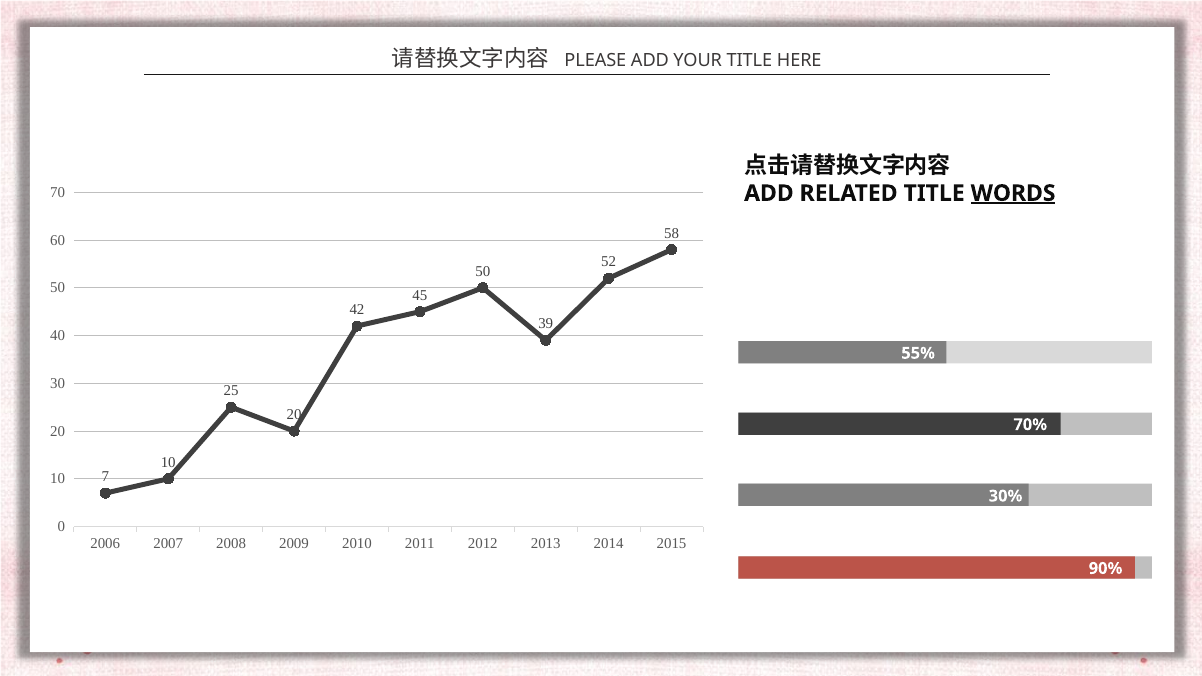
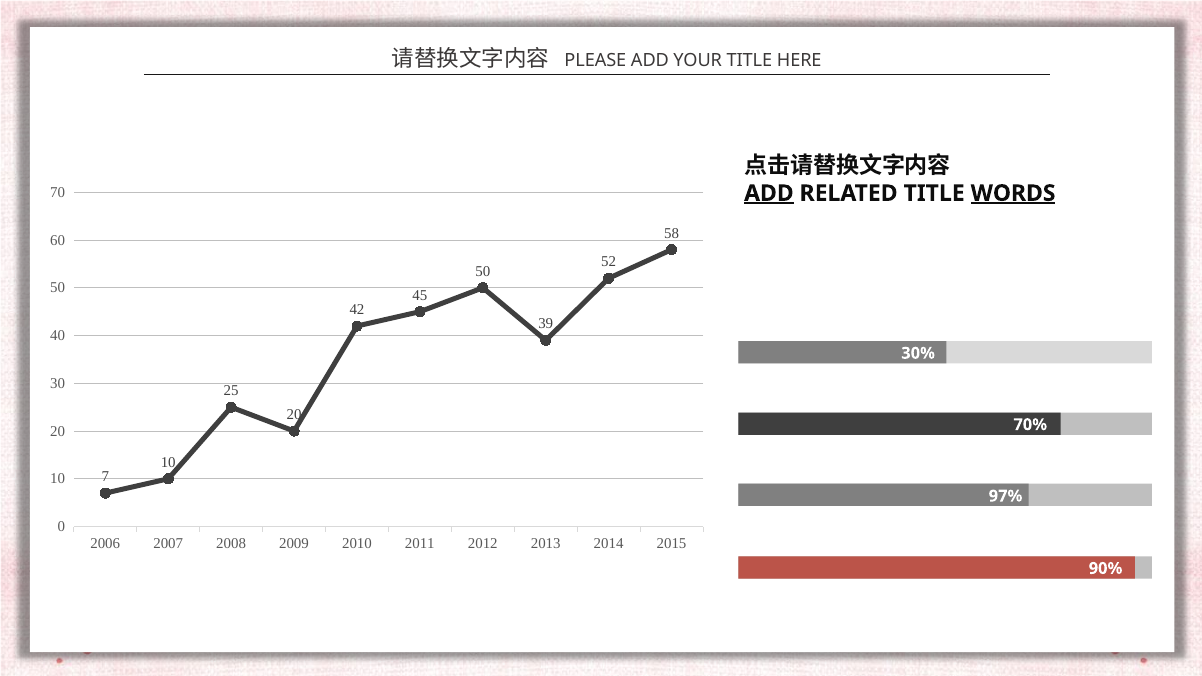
ADD underline: none -> present (769, 193)
55%: 55% -> 30% (918, 353)
30%: 30% -> 97% (1006, 496)
